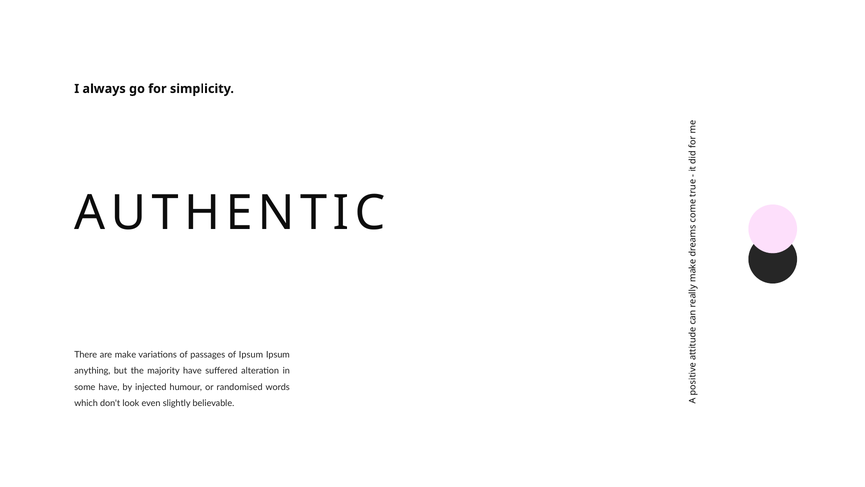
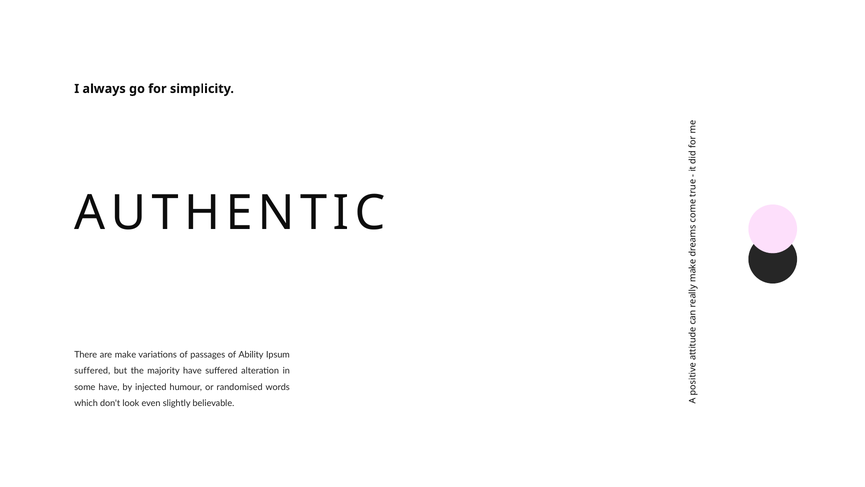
of Ipsum: Ipsum -> Ability (251, 354)
anything: anything -> suffered (92, 370)
